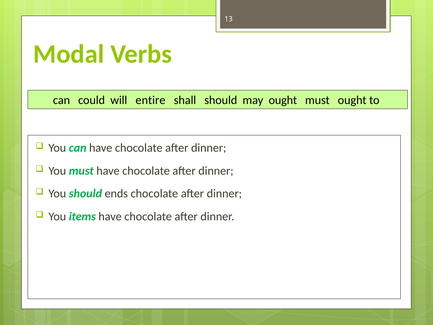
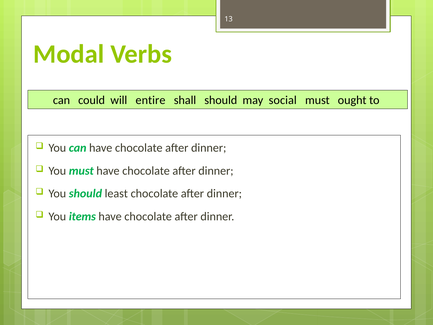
may ought: ought -> social (283, 100)
ends: ends -> least (116, 193)
